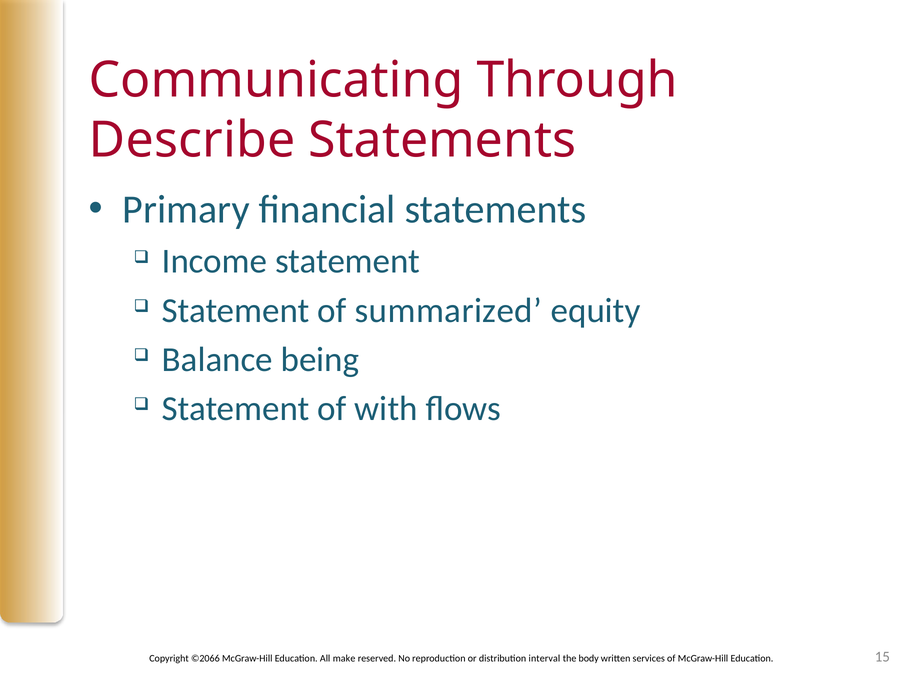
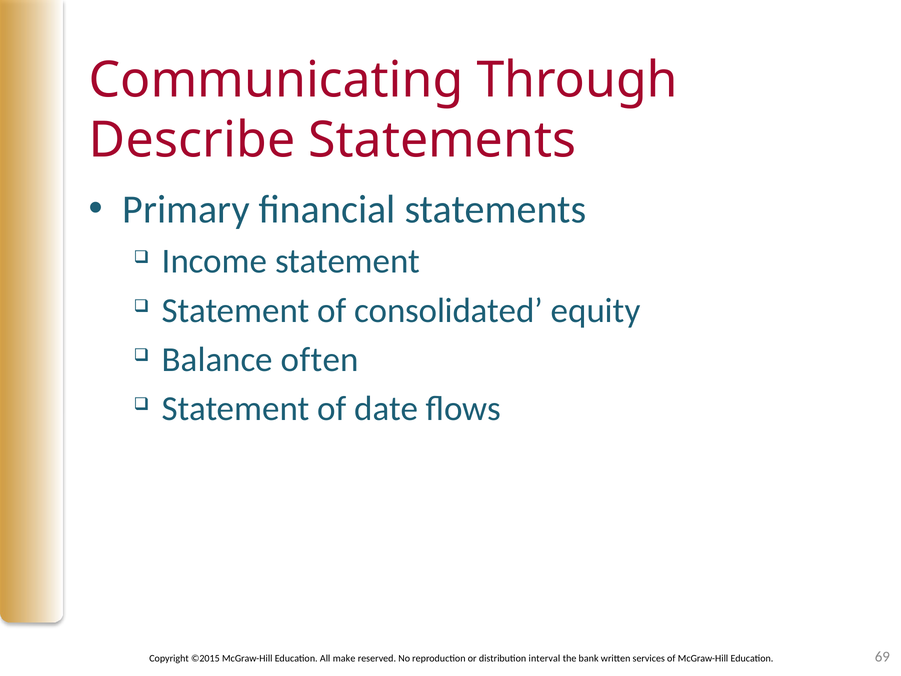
summarized: summarized -> consolidated (449, 310)
being: being -> often (320, 360)
with: with -> date (386, 409)
©2066: ©2066 -> ©2015 (205, 658)
body: body -> bank (589, 658)
15: 15 -> 69 (882, 657)
